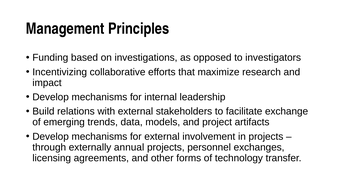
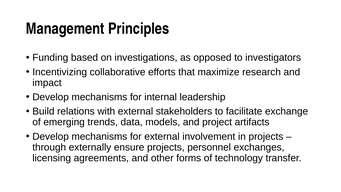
annual: annual -> ensure (129, 147)
